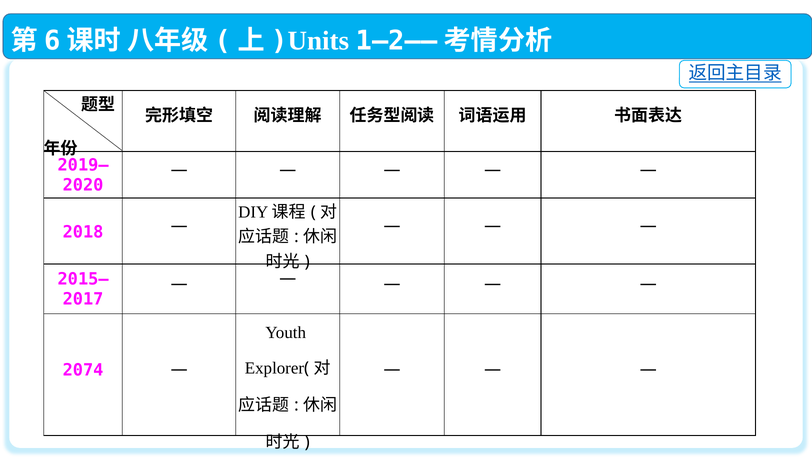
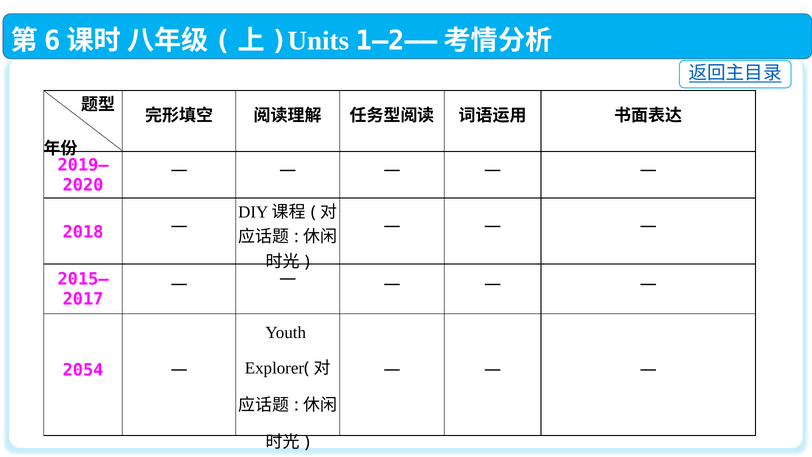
2074: 2074 -> 2054 (83, 370)
